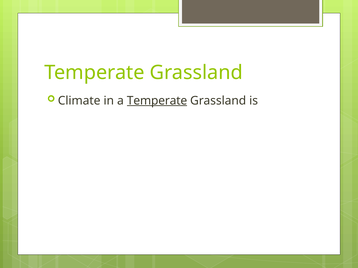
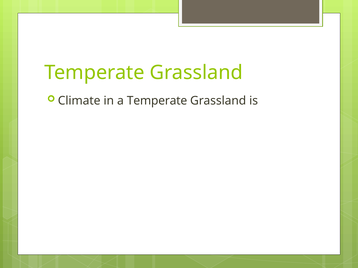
Temperate underline: present -> none (157, 101)
